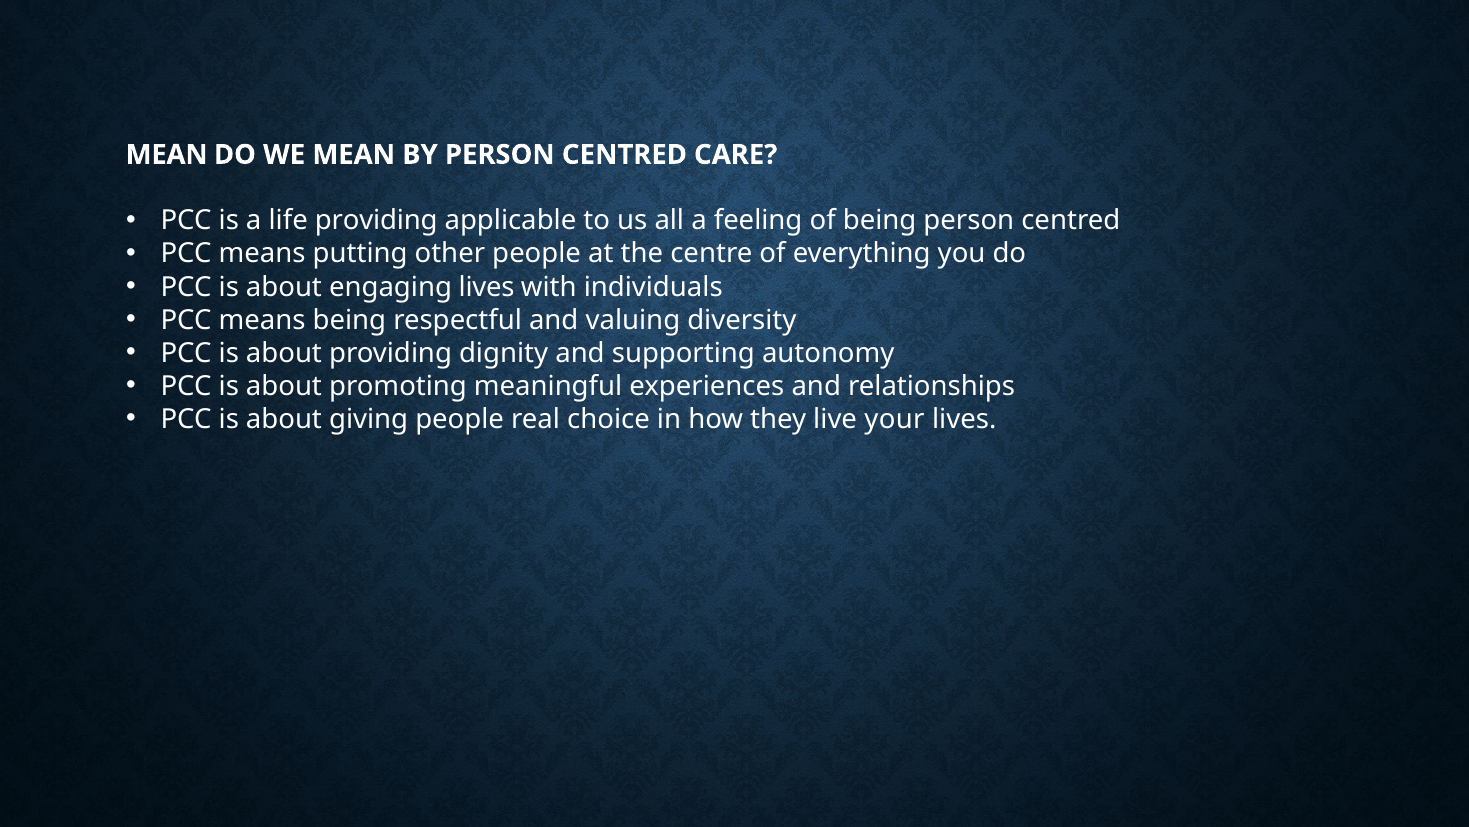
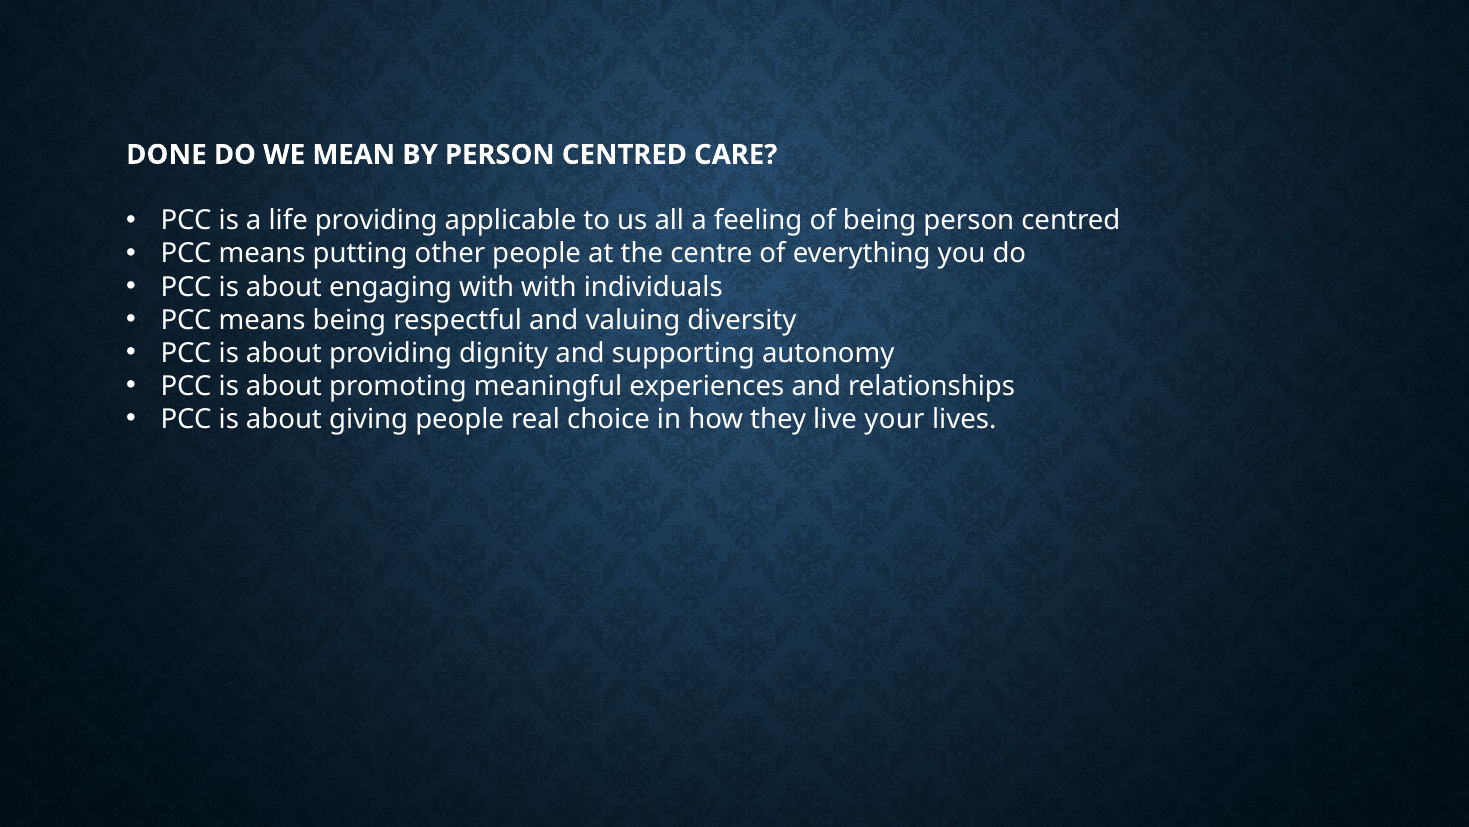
MEAN: MEAN -> DONE (166, 155)
engaging lives: lives -> with (487, 287)
